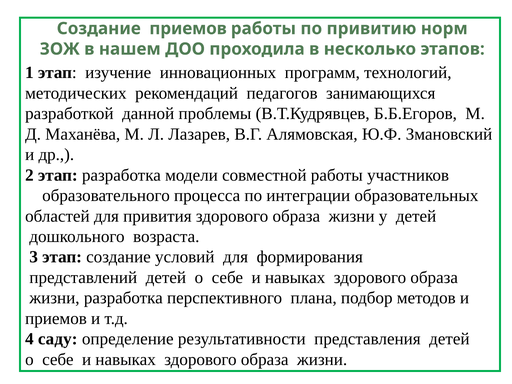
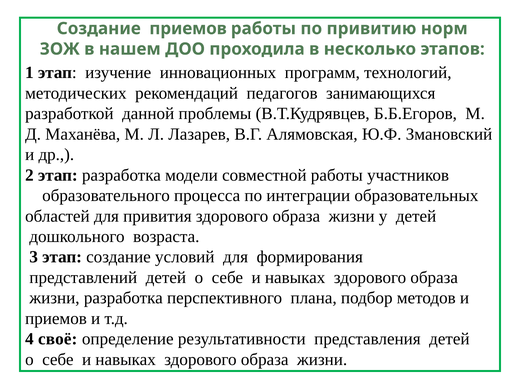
саду: саду -> своё (58, 339)
